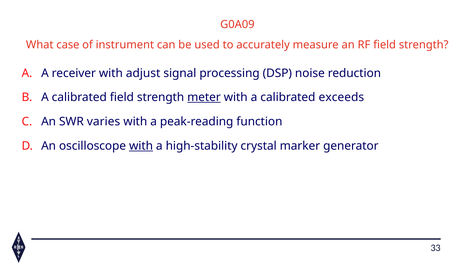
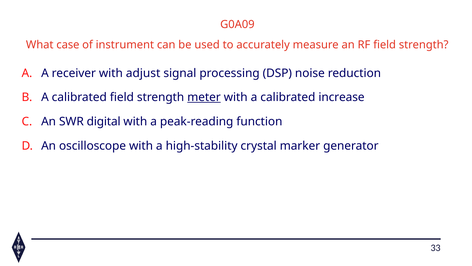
exceeds: exceeds -> increase (341, 97)
varies: varies -> digital (104, 121)
with underline: present -> none (141, 146)
